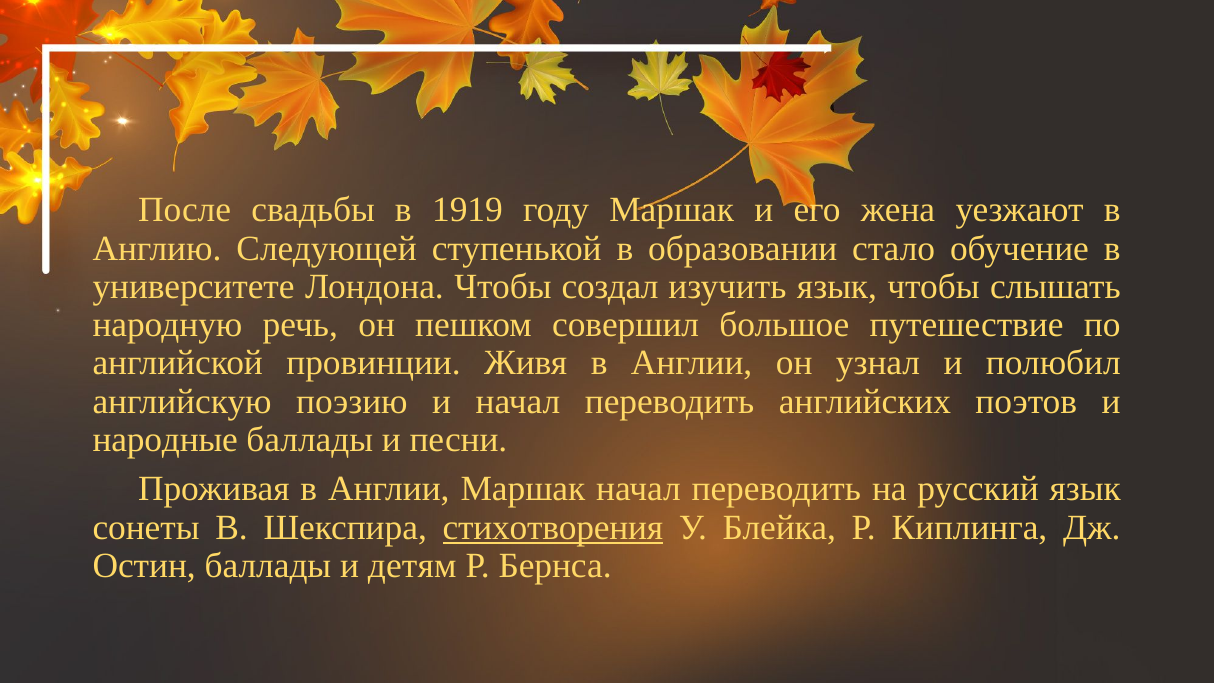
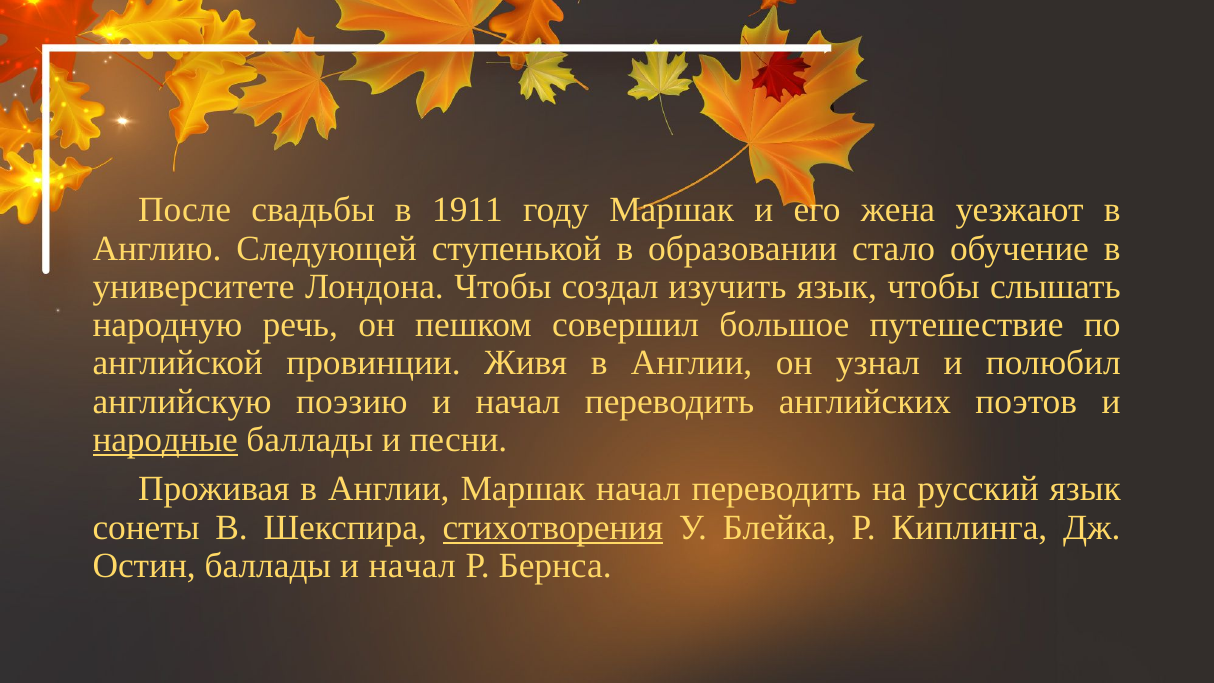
1919: 1919 -> 1911 (467, 210)
народные underline: none -> present (165, 440)
баллады и детям: детям -> начал (412, 566)
